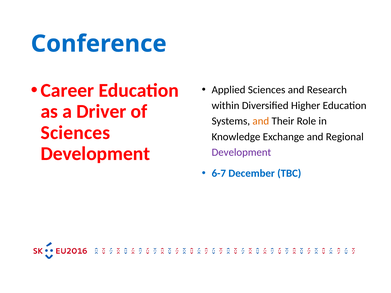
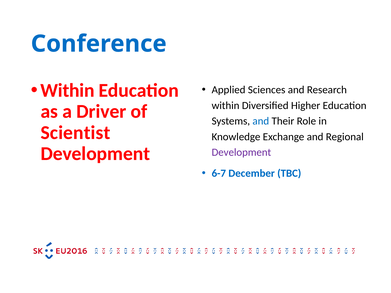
Career: Career -> Within (67, 90)
and colour: orange -> blue (261, 121)
Sciences: Sciences -> Scientist (75, 133)
